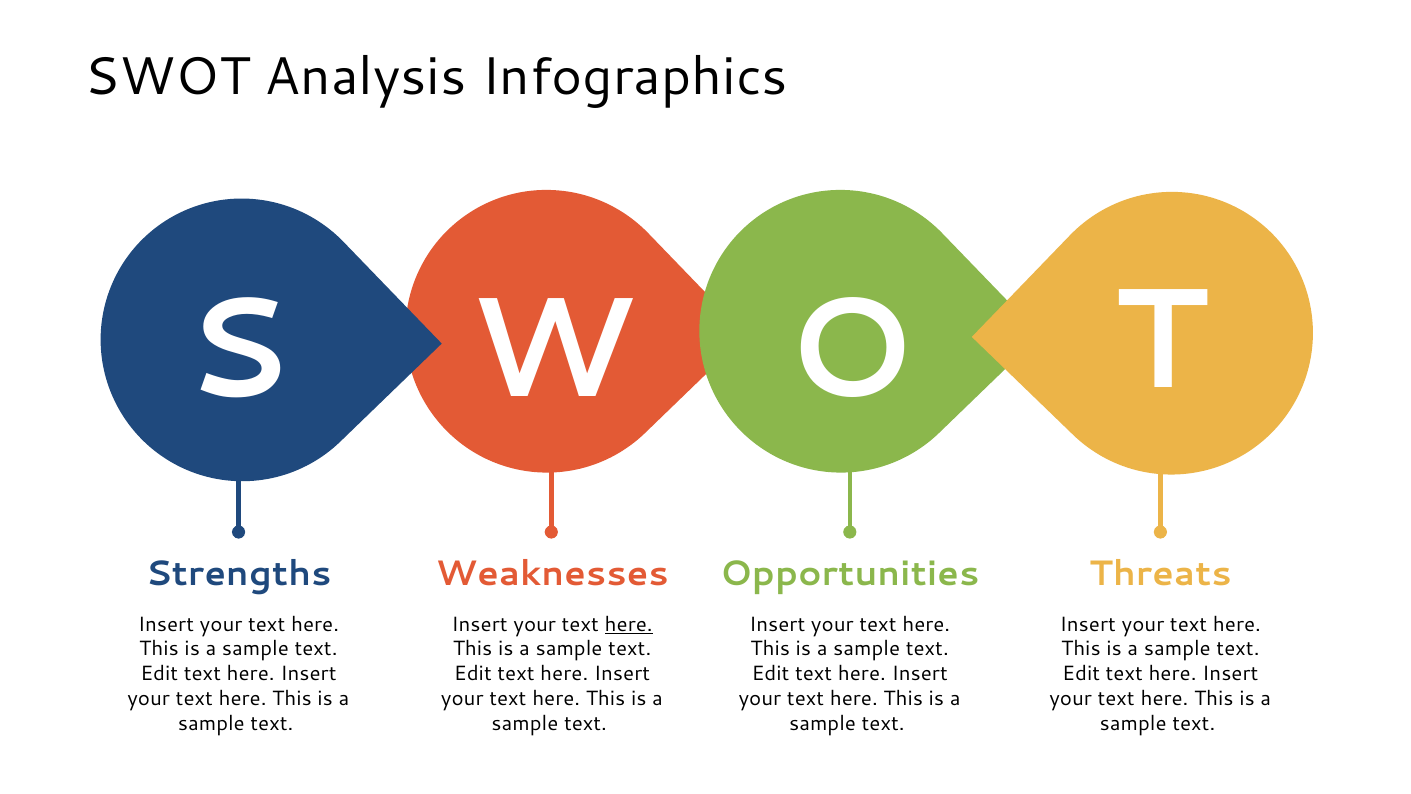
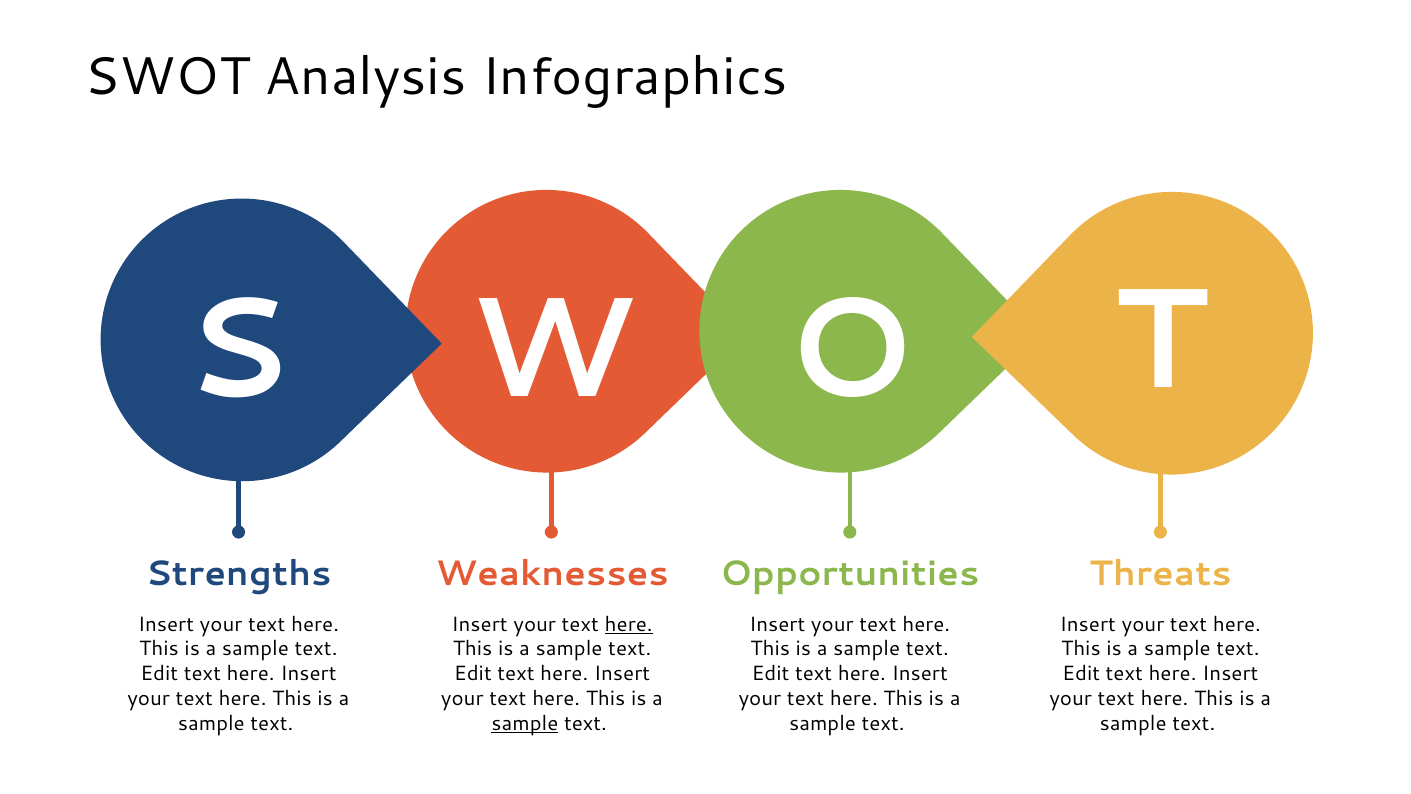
sample underline: none -> present (525, 723)
